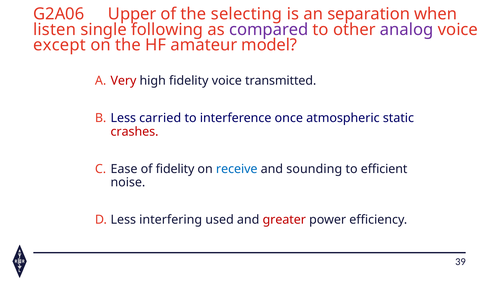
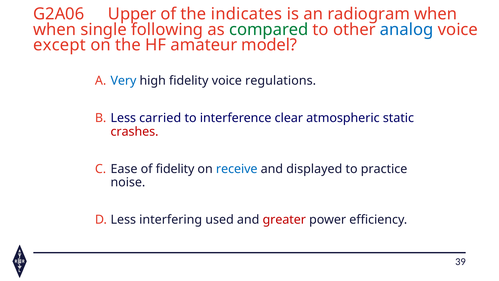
selecting: selecting -> indicates (247, 14)
separation: separation -> radiogram (369, 14)
listen: listen -> when (55, 30)
compared colour: purple -> green (269, 30)
analog colour: purple -> blue (407, 30)
Very colour: red -> blue (123, 81)
transmitted: transmitted -> regulations (281, 81)
once: once -> clear (289, 118)
sounding: sounding -> displayed (314, 169)
efficient: efficient -> practice (384, 169)
